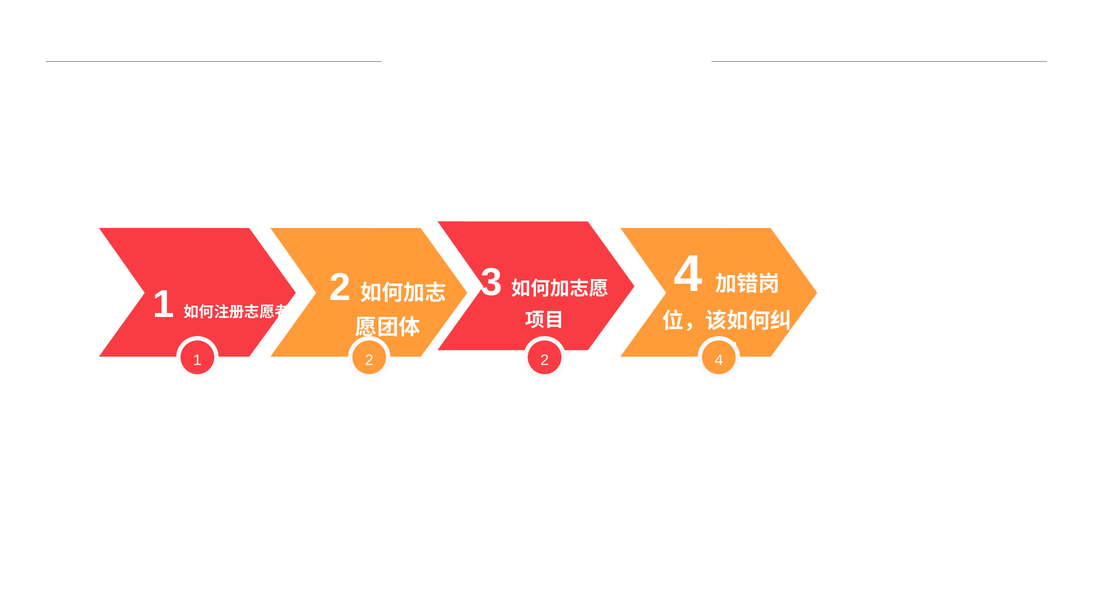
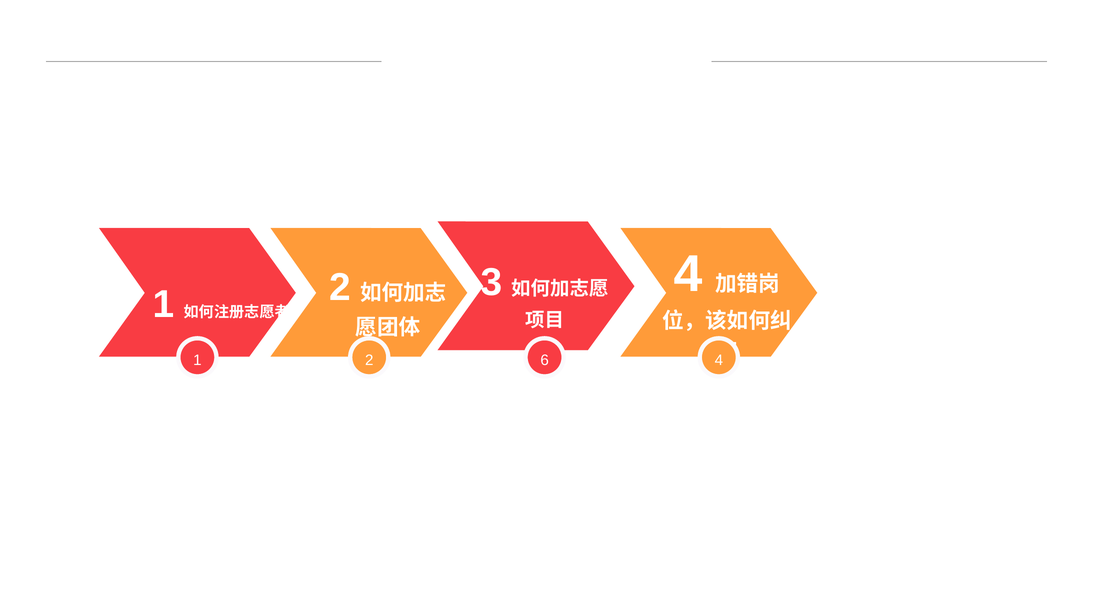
2 2: 2 -> 6 (545, 360)
